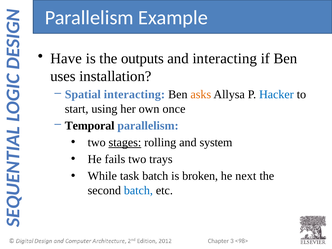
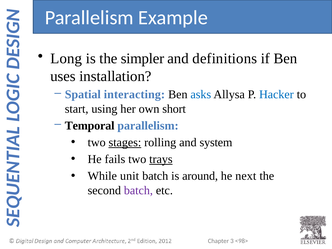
Have: Have -> Long (66, 59)
outputs: outputs -> simpler (143, 59)
and interacting: interacting -> definitions (225, 59)
asks colour: orange -> blue (201, 94)
once: once -> short (174, 109)
trays underline: none -> present (161, 159)
task: task -> unit (130, 176)
broken: broken -> around (200, 176)
batch colour: blue -> purple (138, 190)
